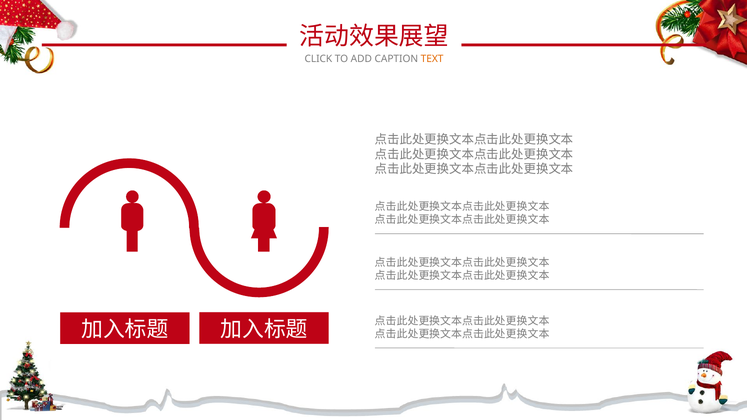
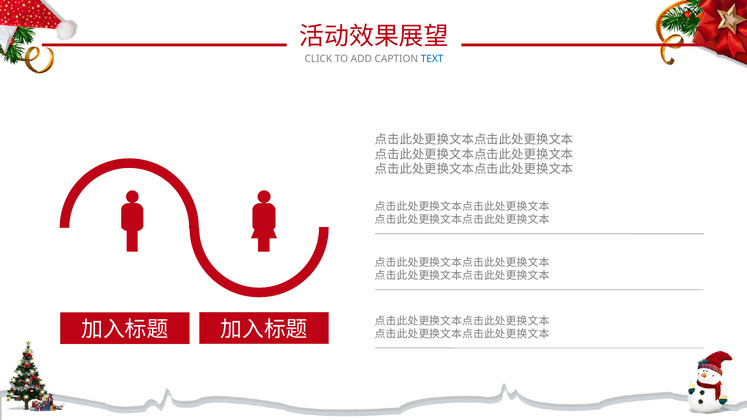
TEXT colour: orange -> blue (432, 59)
